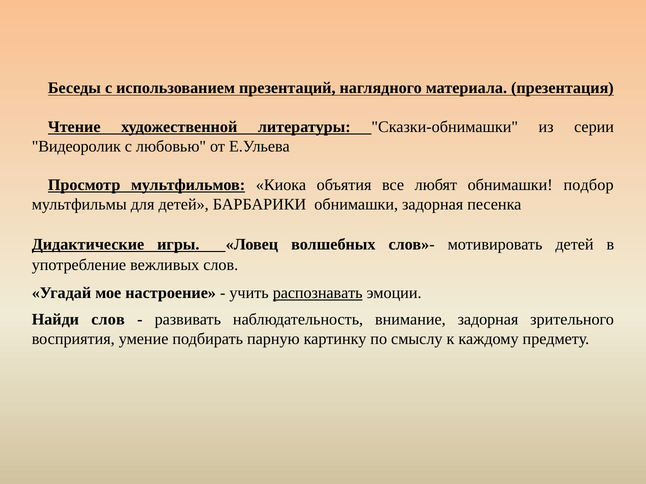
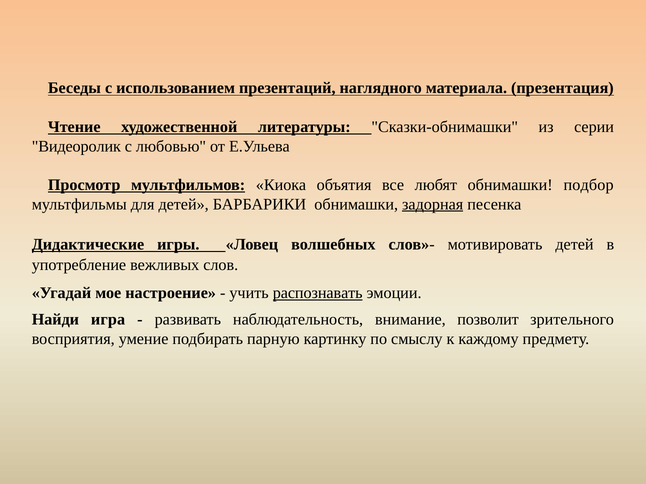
задорная underline: none -> present (433, 204)
Найди слов: слов -> игра (108, 320)
внимание задорная: задорная -> позволит (488, 320)
